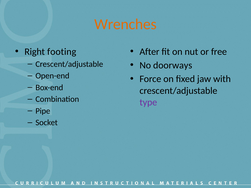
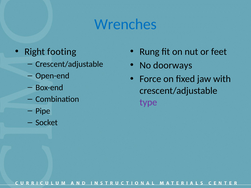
Wrenches colour: orange -> blue (125, 24)
After: After -> Rung (149, 52)
free: free -> feet (219, 52)
